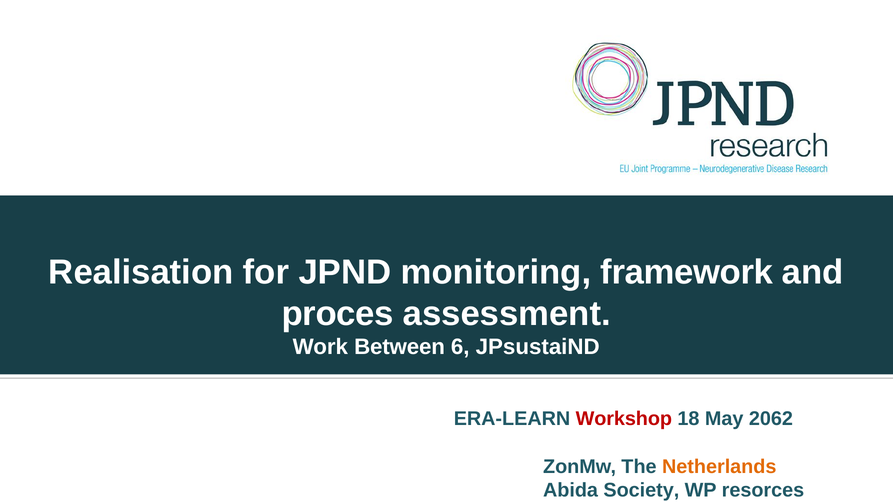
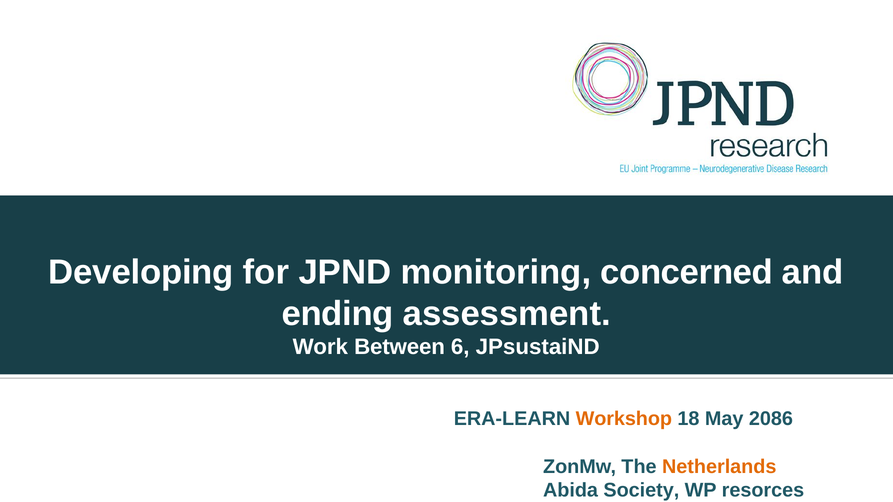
Realisation: Realisation -> Developing (141, 272)
framework: framework -> concerned (687, 272)
proces: proces -> ending (338, 314)
Workshop colour: red -> orange (624, 419)
2062: 2062 -> 2086 (771, 419)
